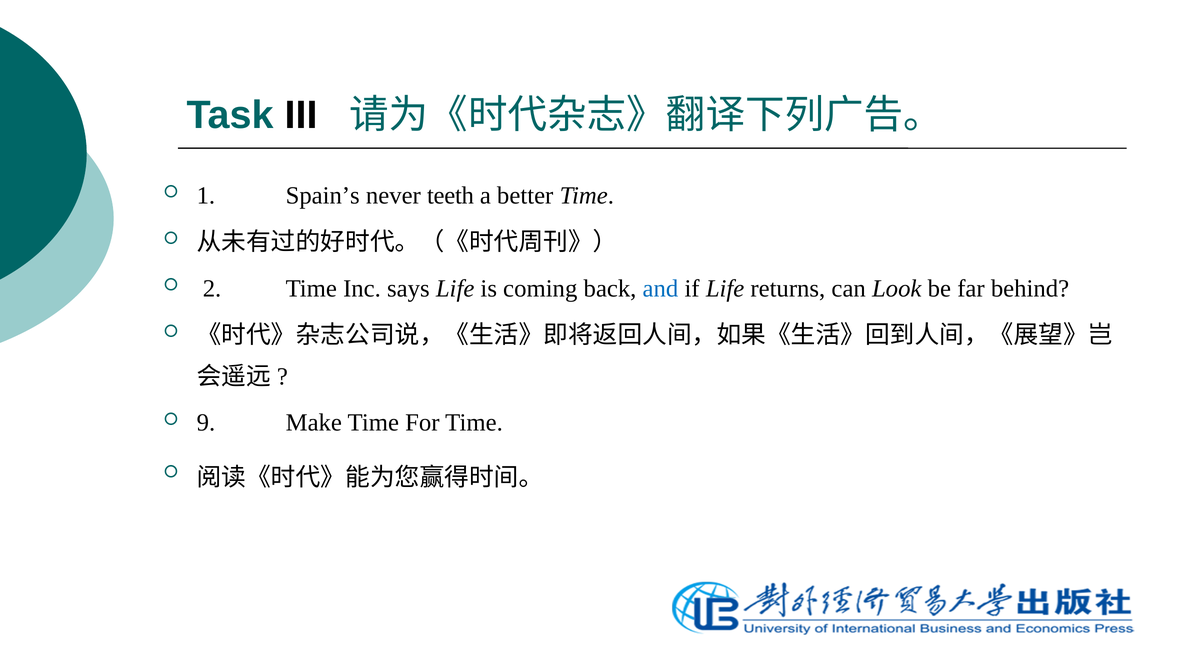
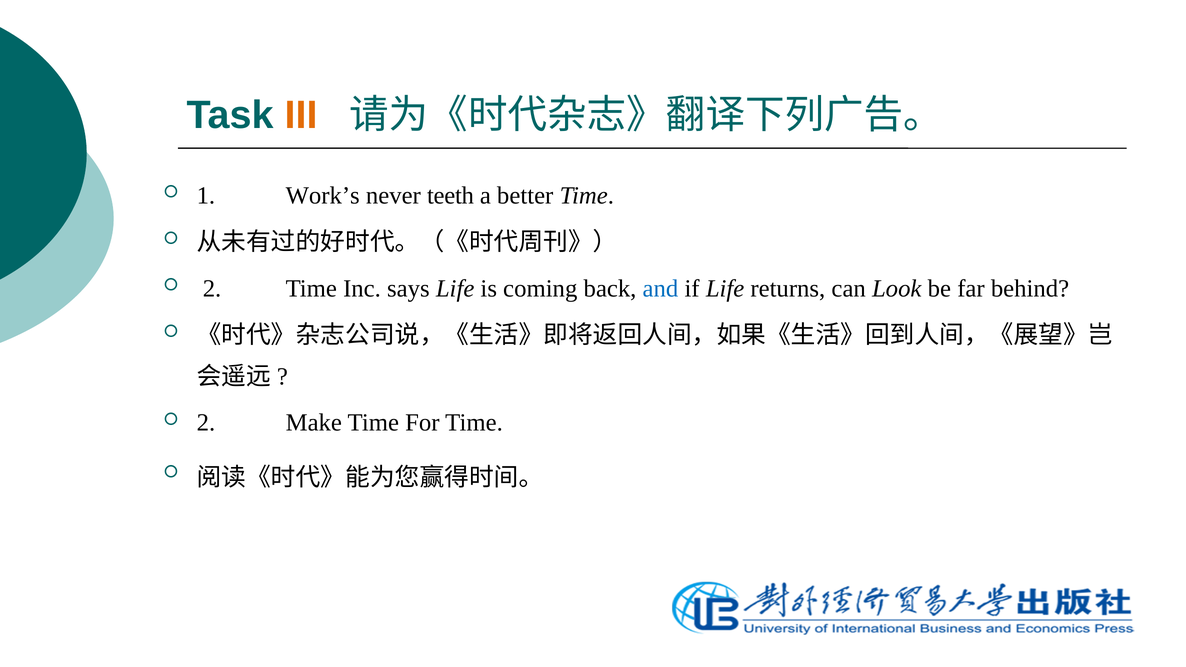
III colour: black -> orange (301, 115)
Spain’s: Spain’s -> Work’s (323, 196)
9: 9 -> 2 (206, 423)
